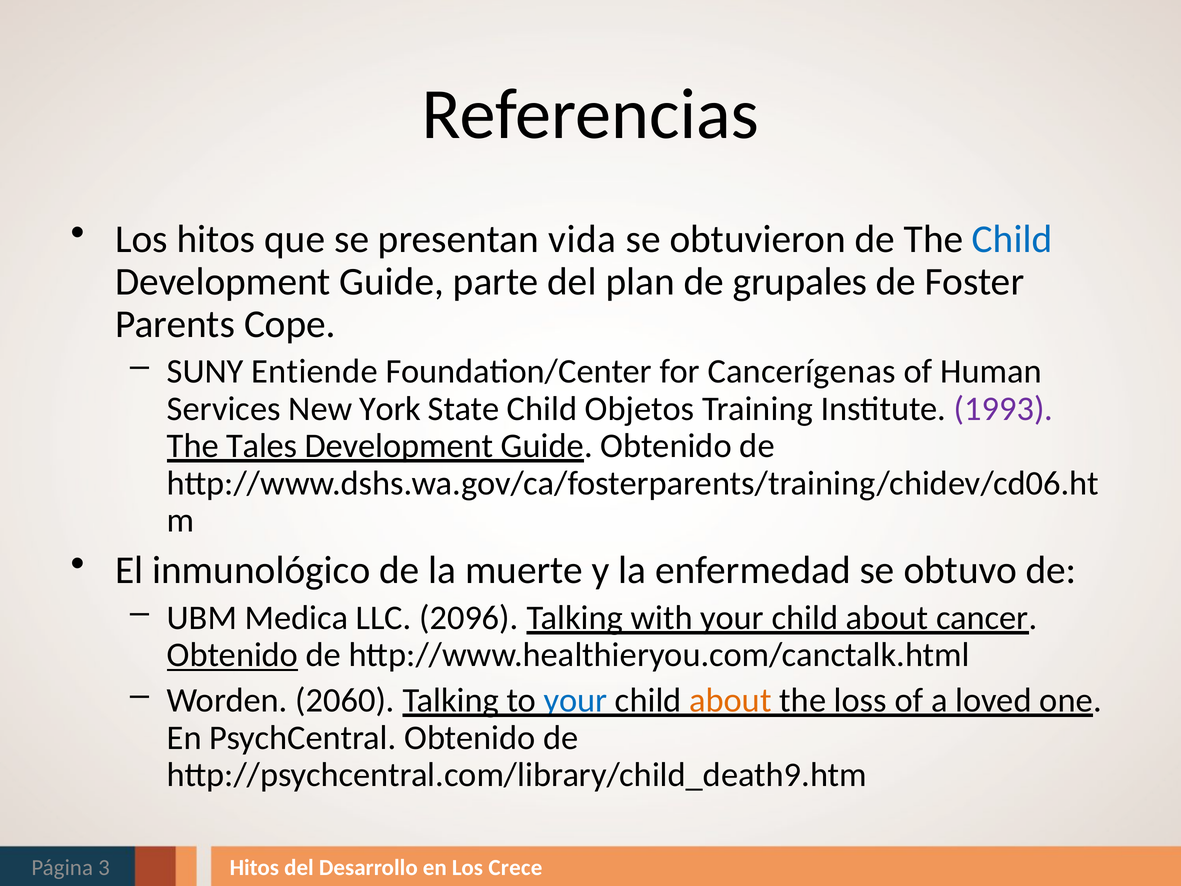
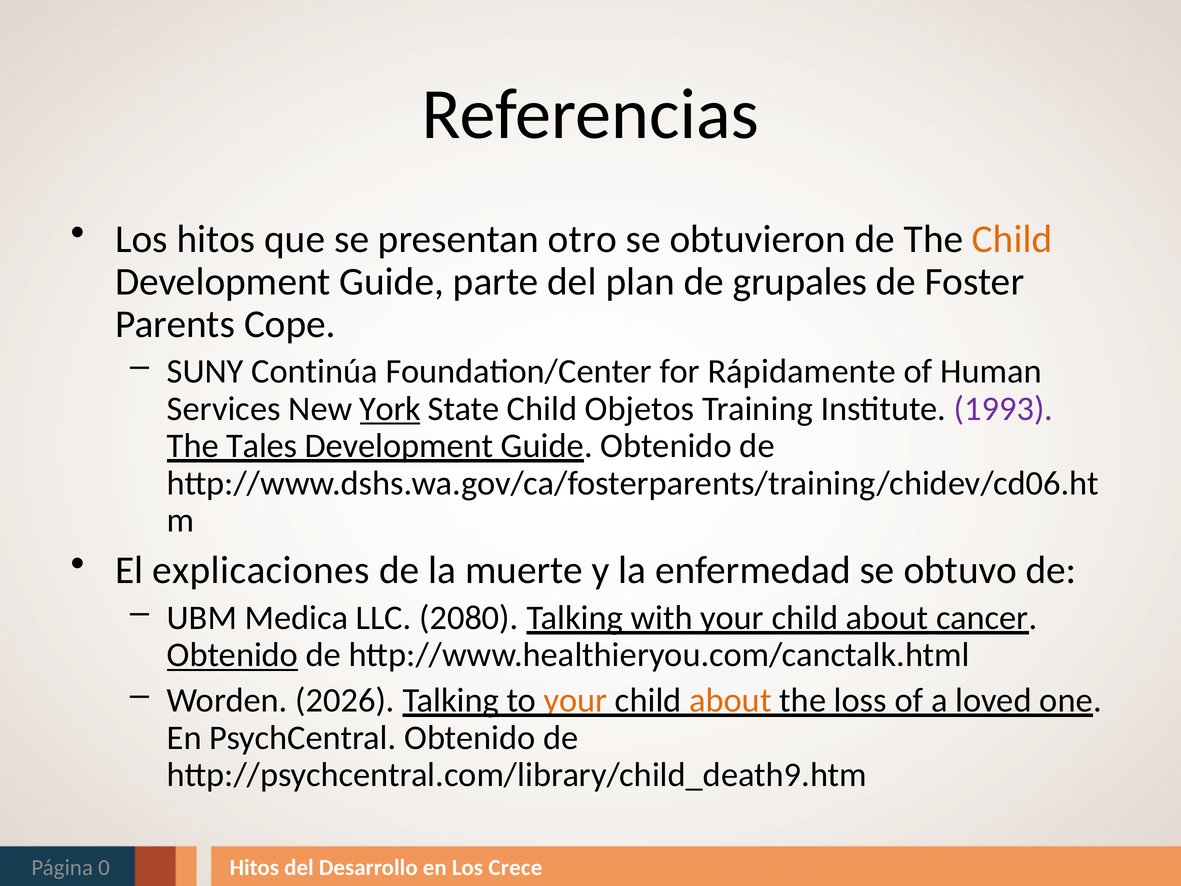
vida: vida -> otro (582, 239)
Child colour: blue -> orange (1012, 239)
Entiende: Entiende -> Continúa (315, 371)
Cancerígenas: Cancerígenas -> Rápidamente (802, 371)
York underline: none -> present (390, 409)
inmunológico: inmunológico -> explicaciones (261, 570)
2096: 2096 -> 2080 (469, 618)
2060: 2060 -> 2026 (345, 700)
your colour: blue -> orange (575, 700)
3: 3 -> 0 (104, 867)
